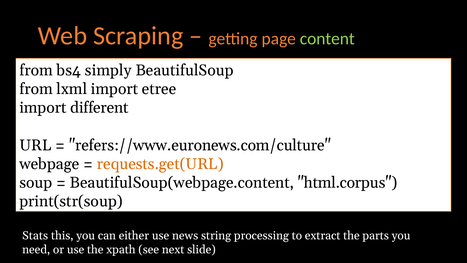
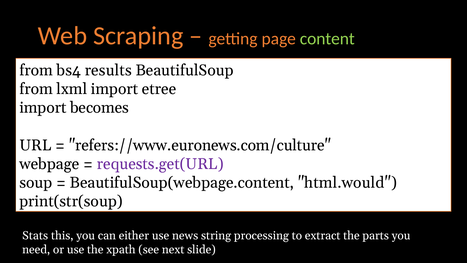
simply: simply -> results (108, 70)
different: different -> becomes (99, 108)
requests.get(URL colour: orange -> purple (160, 164)
html.corpus: html.corpus -> html.would (347, 182)
